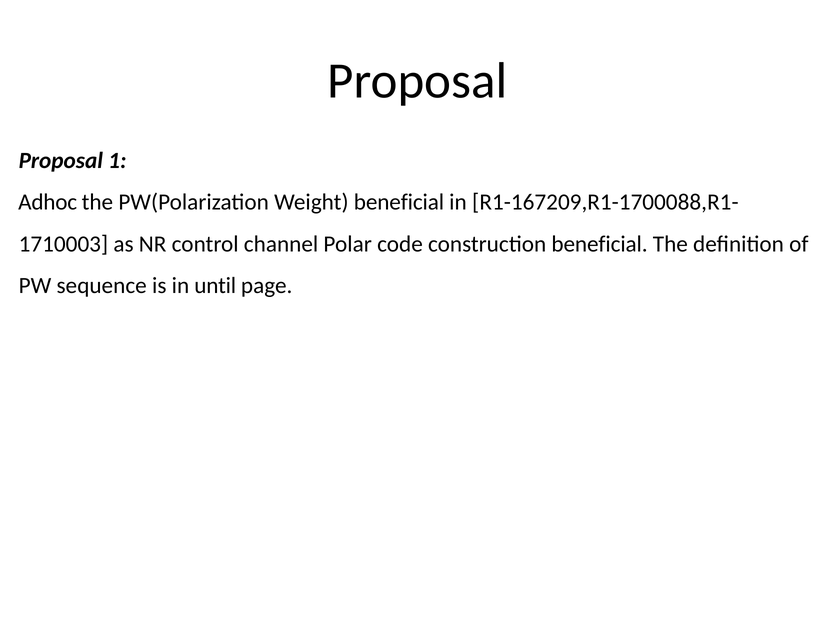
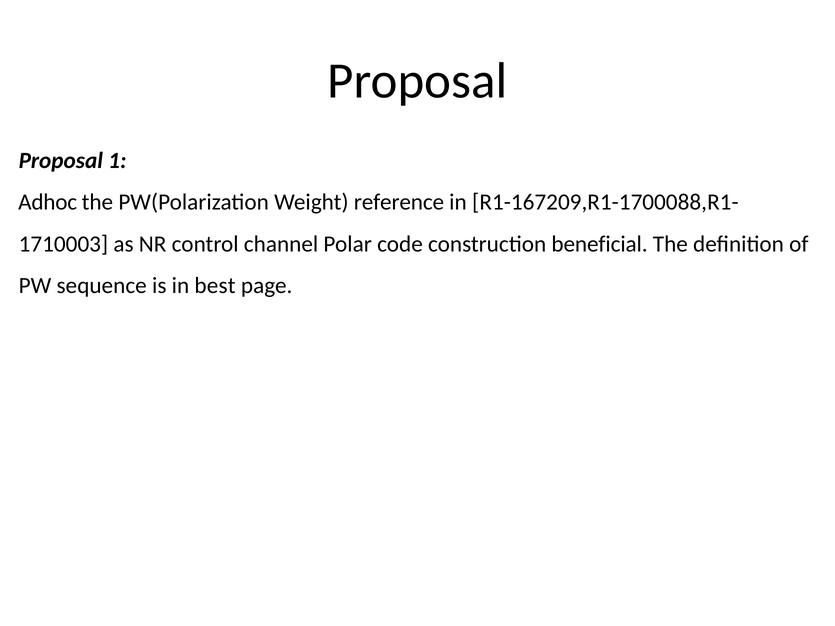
Weight beneficial: beneficial -> reference (399, 202)
until: until -> best (215, 286)
